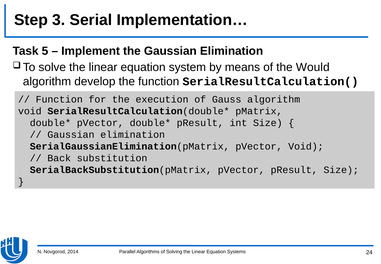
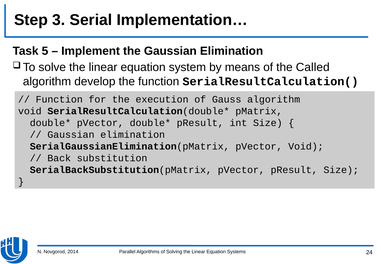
Would: Would -> Called (313, 67)
